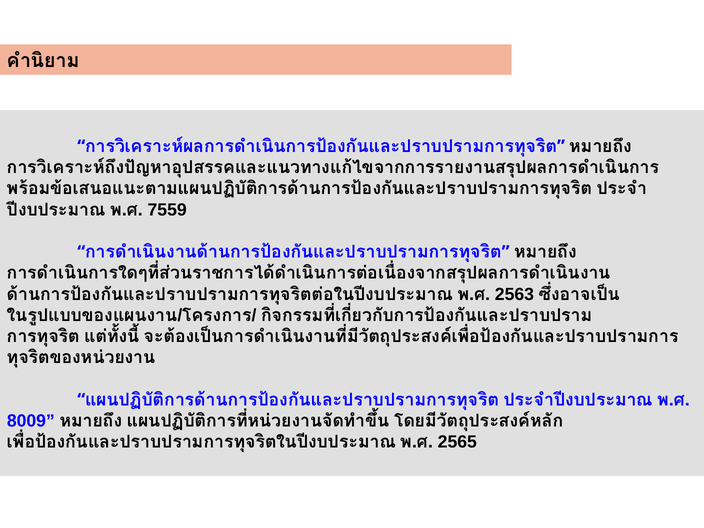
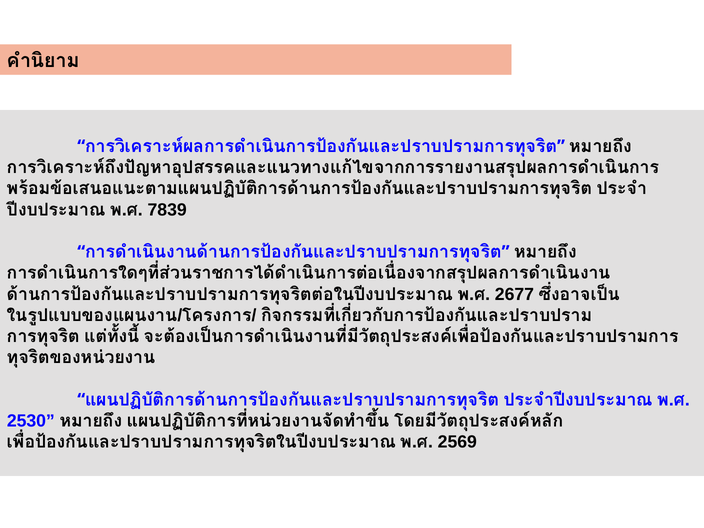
7559: 7559 -> 7839 (167, 210)
2563: 2563 -> 2677 (514, 294)
8009: 8009 -> 2530 (31, 421)
2565: 2565 -> 2569 (457, 442)
